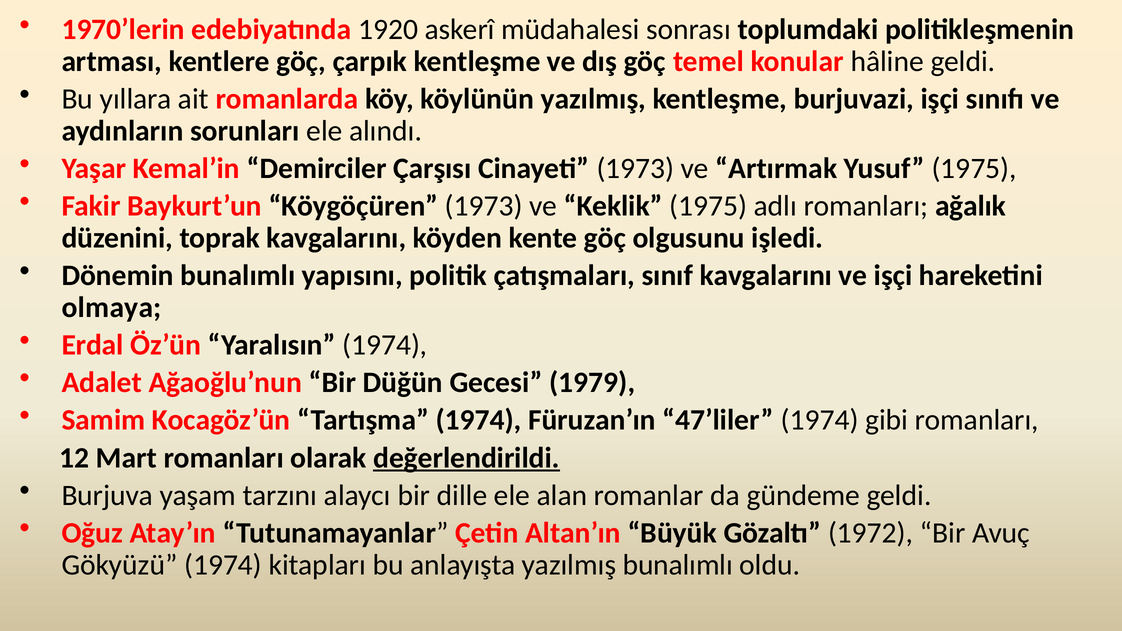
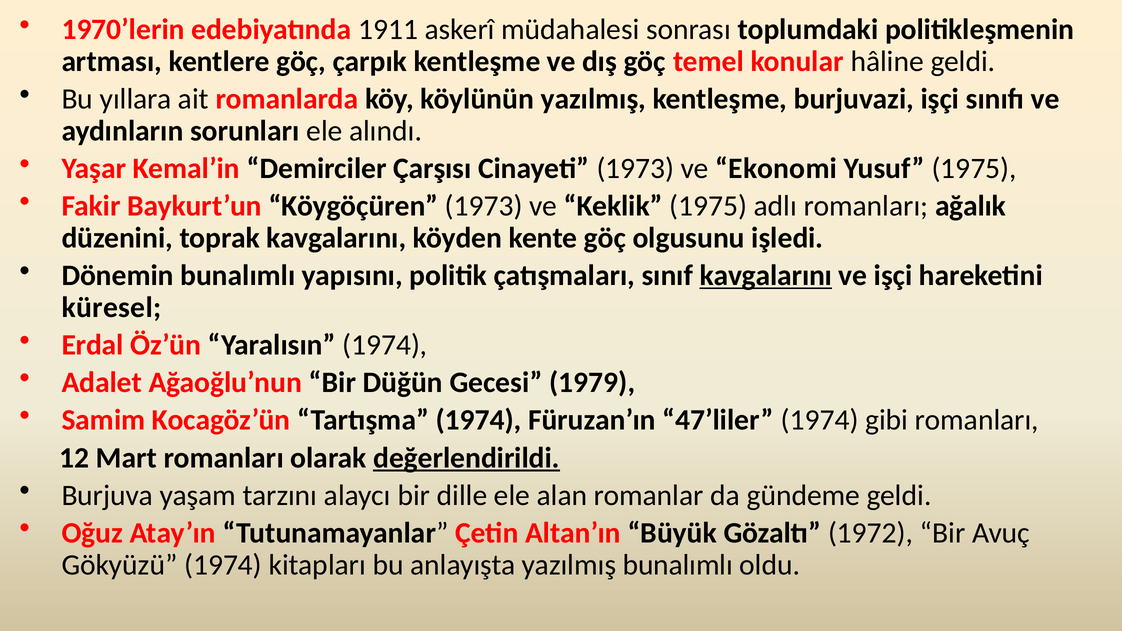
1920: 1920 -> 1911 (388, 30)
Artırmak: Artırmak -> Ekonomi (776, 169)
kavgalarını underline: none -> present (766, 276)
olmaya: olmaya -> küresel (112, 308)
